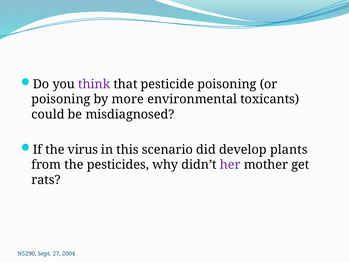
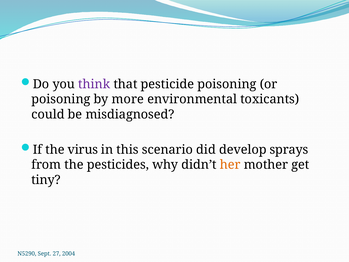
plants: plants -> sprays (289, 150)
her colour: purple -> orange (230, 165)
rats: rats -> tiny (46, 180)
